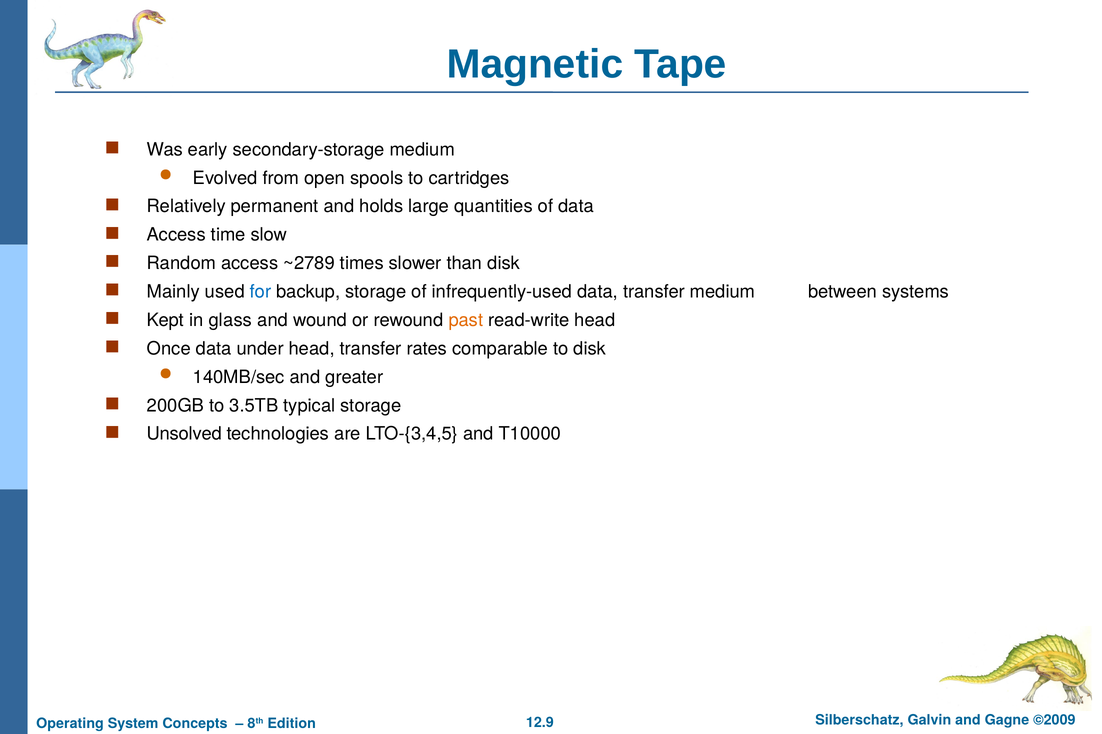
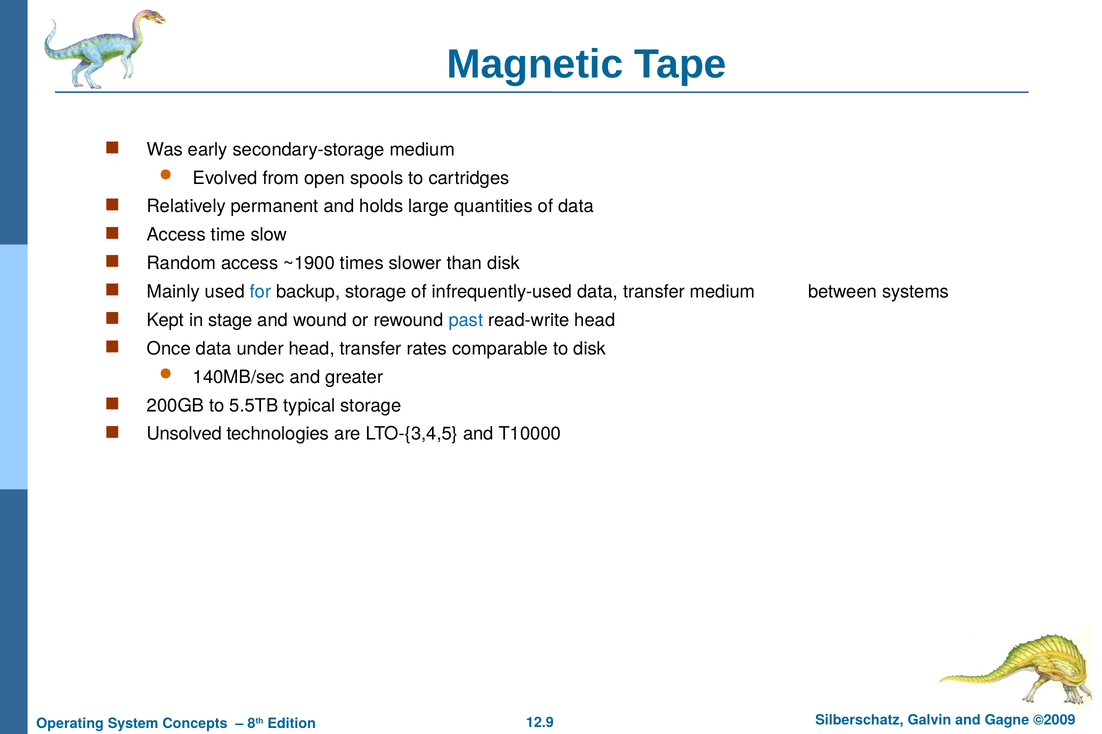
~2789: ~2789 -> ~1900 (309, 264)
glass: glass -> stage (230, 320)
past colour: orange -> blue (466, 320)
3.5TB: 3.5TB -> 5.5TB (254, 406)
